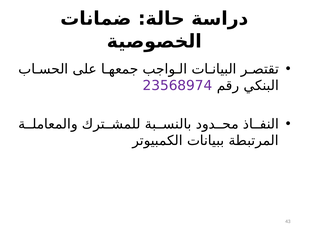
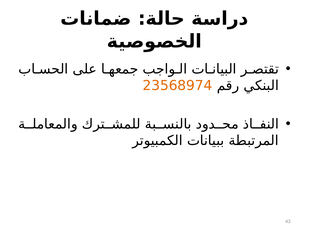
23568974 colour: purple -> orange (177, 85)
